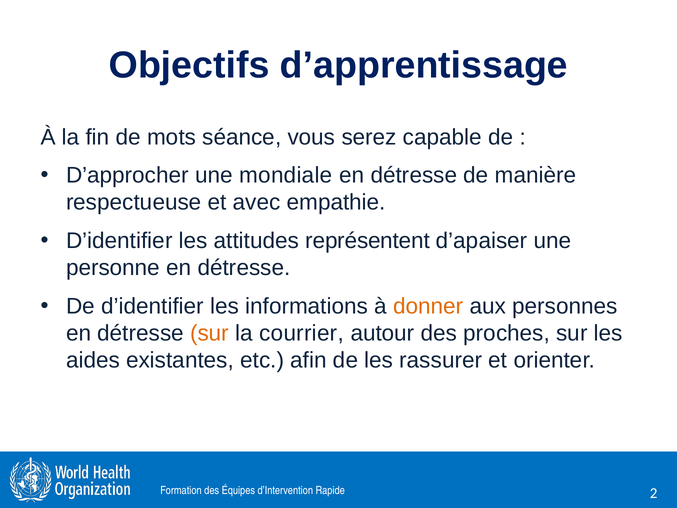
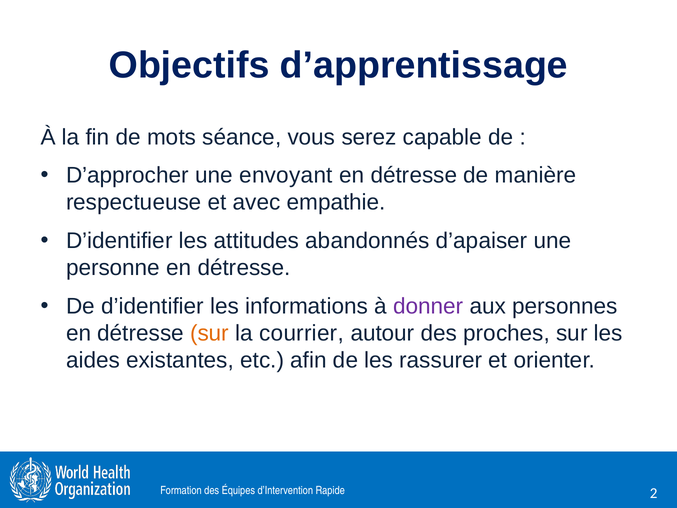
mondiale: mondiale -> envoyant (286, 175)
représentent: représentent -> abandonnés (368, 241)
donner colour: orange -> purple (428, 306)
